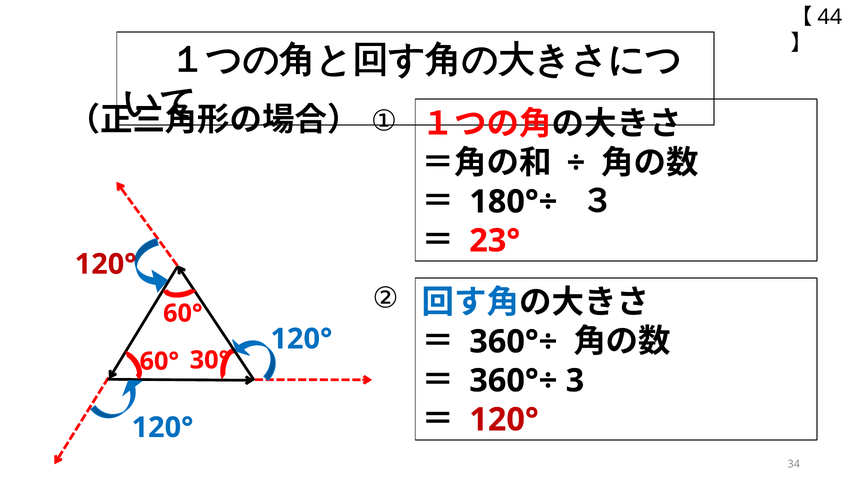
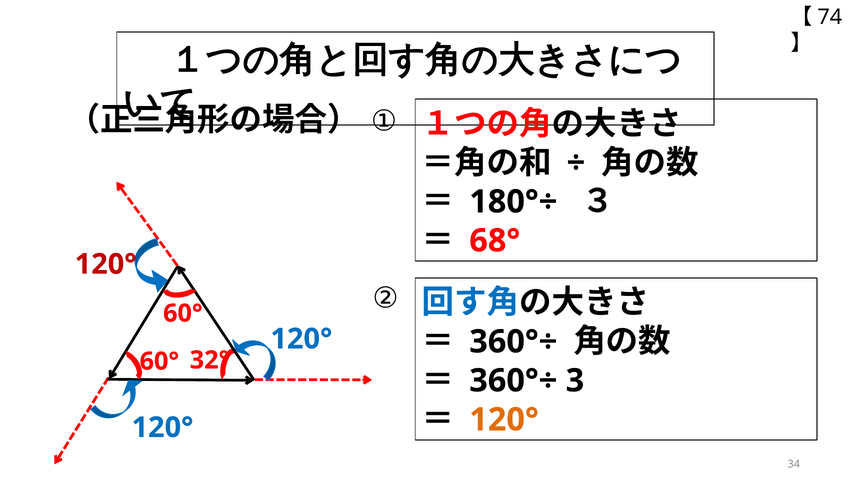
44: 44 -> 74 (830, 17)
23°: 23° -> 68° (495, 241)
30°: 30° -> 32° (210, 360)
120° colour: red -> orange (504, 420)
